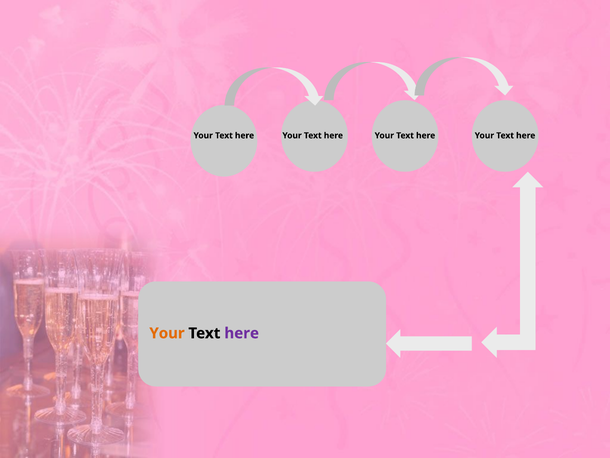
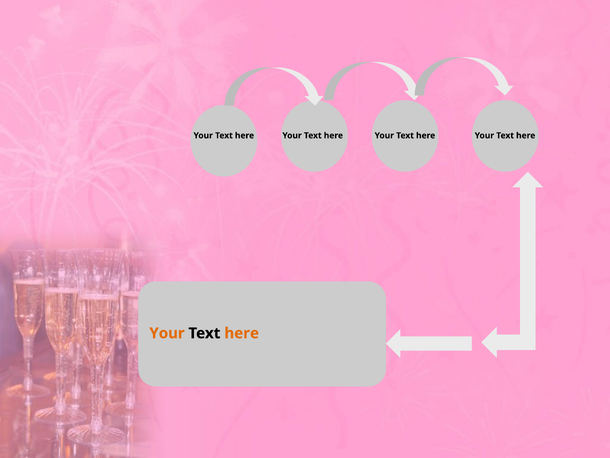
here colour: purple -> orange (242, 333)
